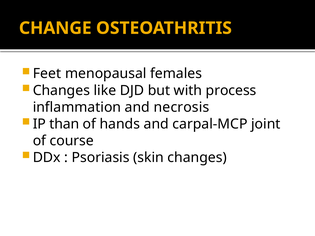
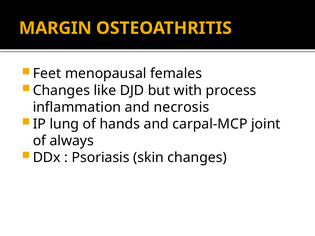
CHANGE: CHANGE -> MARGIN (55, 28)
than: than -> lung (64, 124)
course: course -> always (72, 141)
